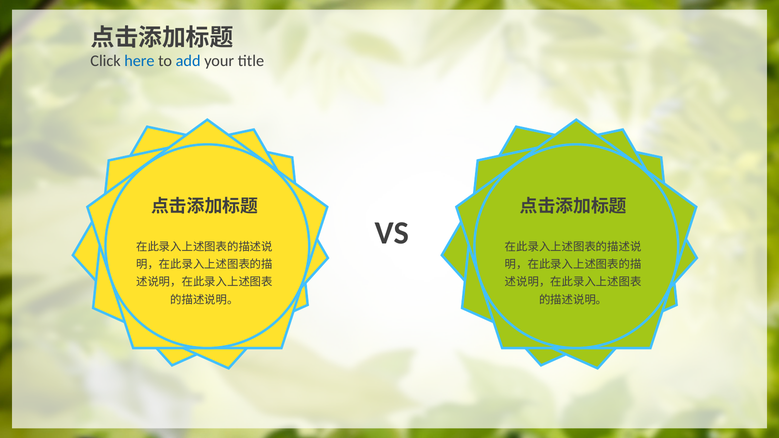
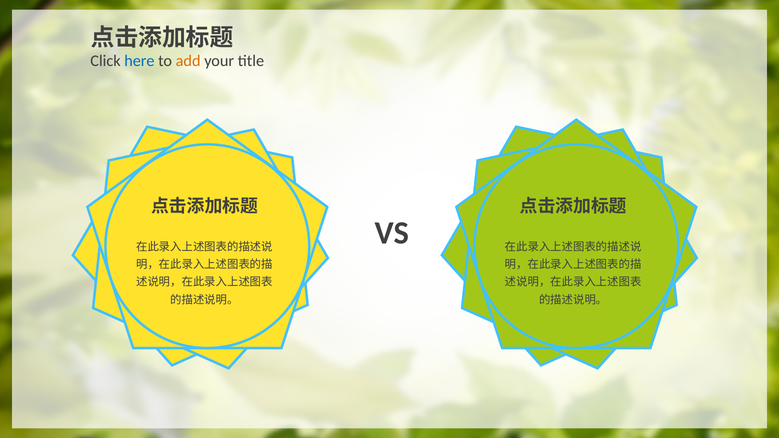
add colour: blue -> orange (188, 61)
